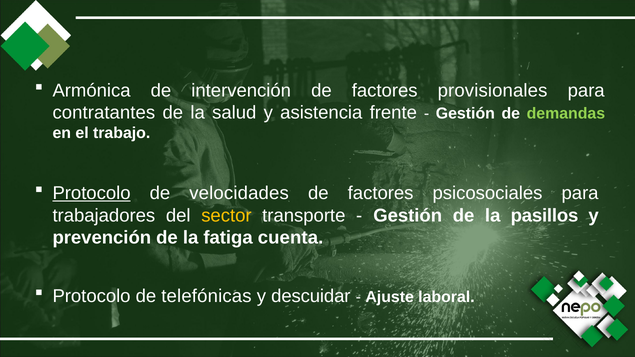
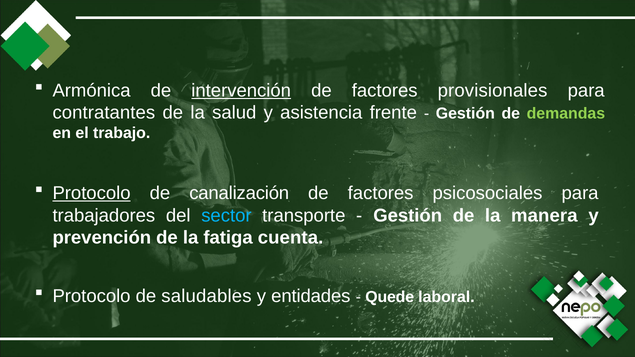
intervención underline: none -> present (241, 91)
velocidades: velocidades -> canalización (239, 193)
sector colour: yellow -> light blue (226, 216)
pasillos: pasillos -> manera (544, 216)
telefónicas: telefónicas -> saludables (206, 296)
descuidar: descuidar -> entidades (311, 296)
Ajuste: Ajuste -> Quede (390, 297)
